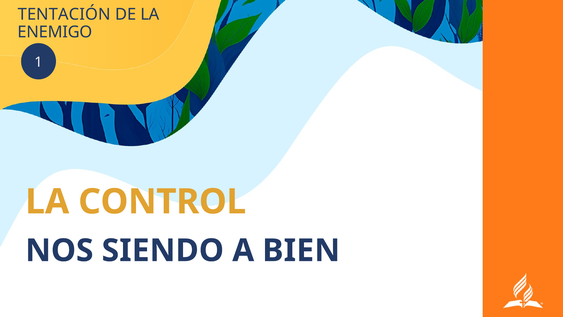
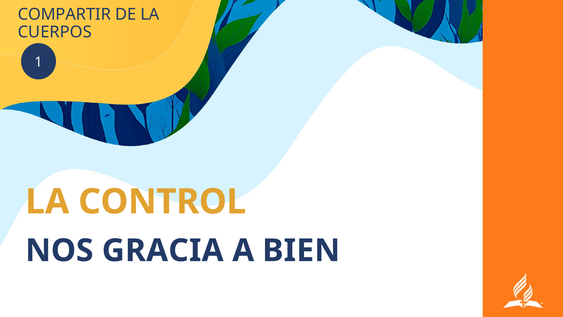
TENTACIÓN: TENTACIÓN -> COMPARTIR (64, 14)
ENEMIGO: ENEMIGO -> CUERPOS (55, 32)
SIENDO: SIENDO -> GRACIA (163, 250)
